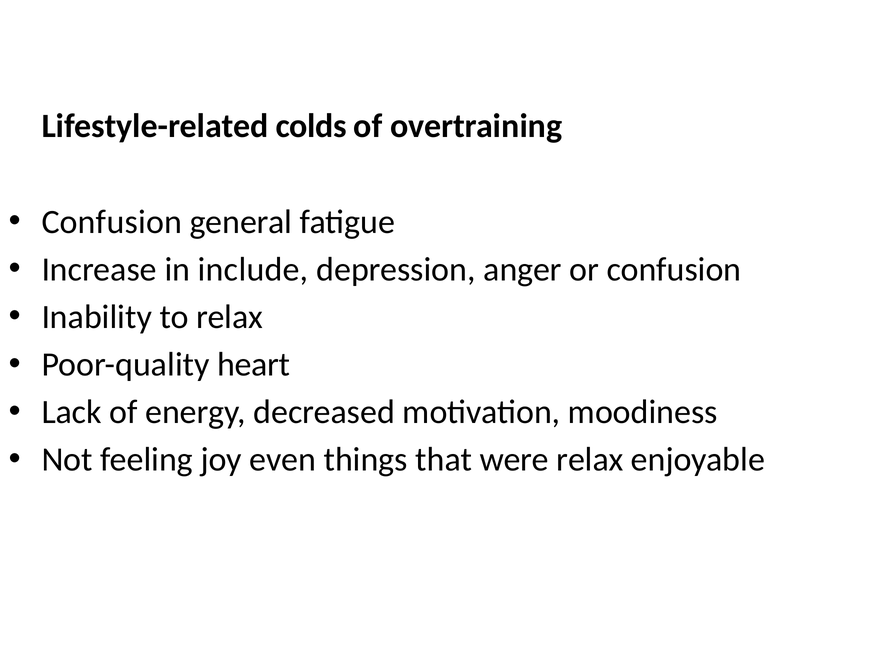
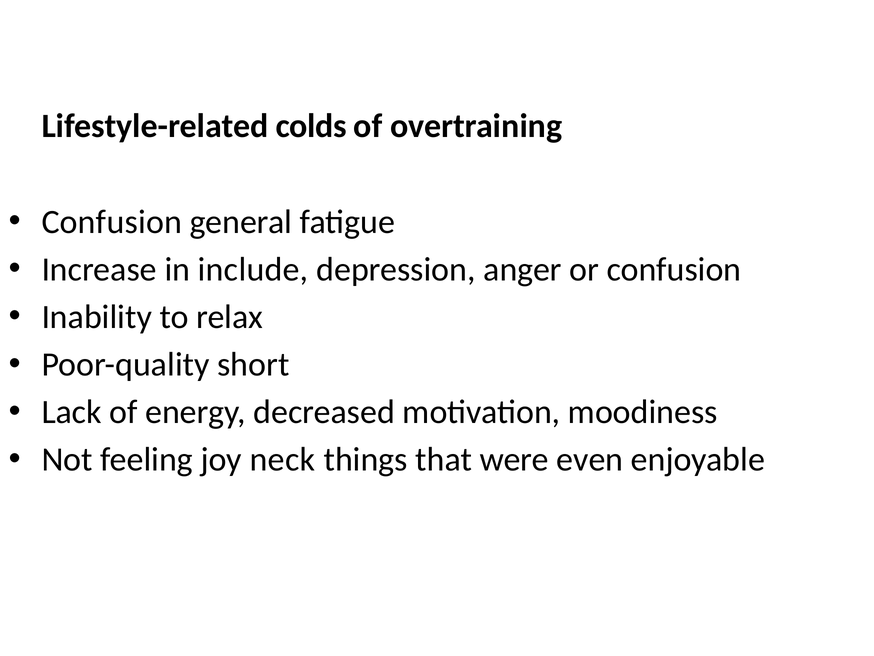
heart: heart -> short (253, 364)
even: even -> neck (283, 459)
were relax: relax -> even (590, 459)
